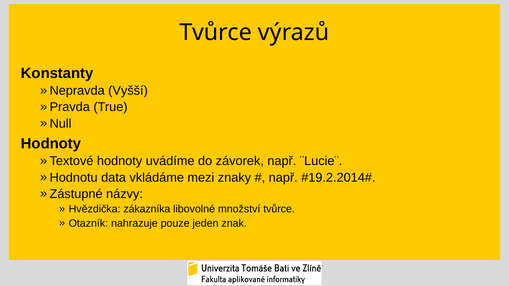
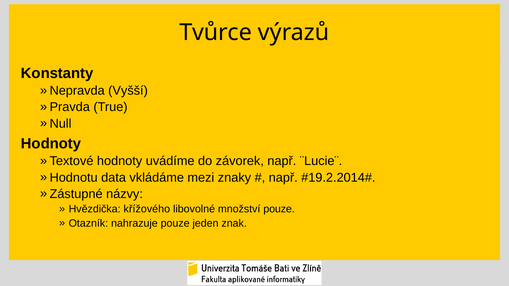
zákazníka: zákazníka -> křížového (147, 209)
množství tvůrce: tvůrce -> pouze (279, 209)
